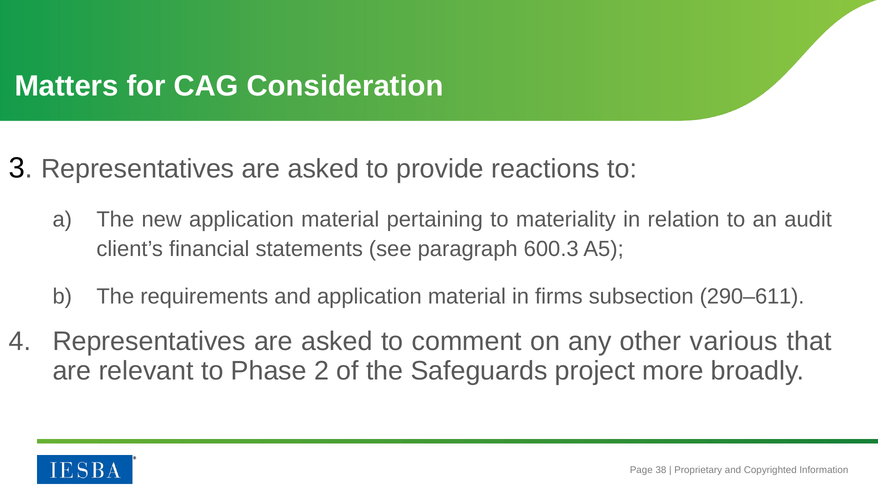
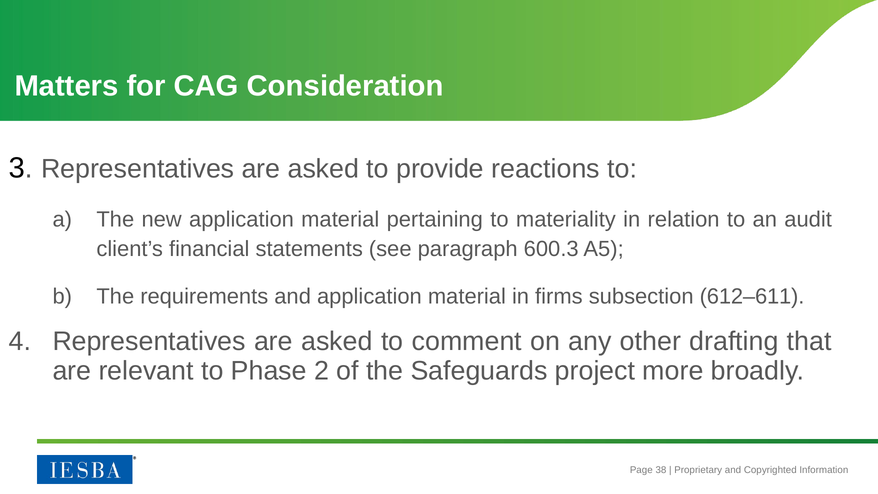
290–611: 290–611 -> 612–611 (752, 297)
various: various -> drafting (734, 342)
